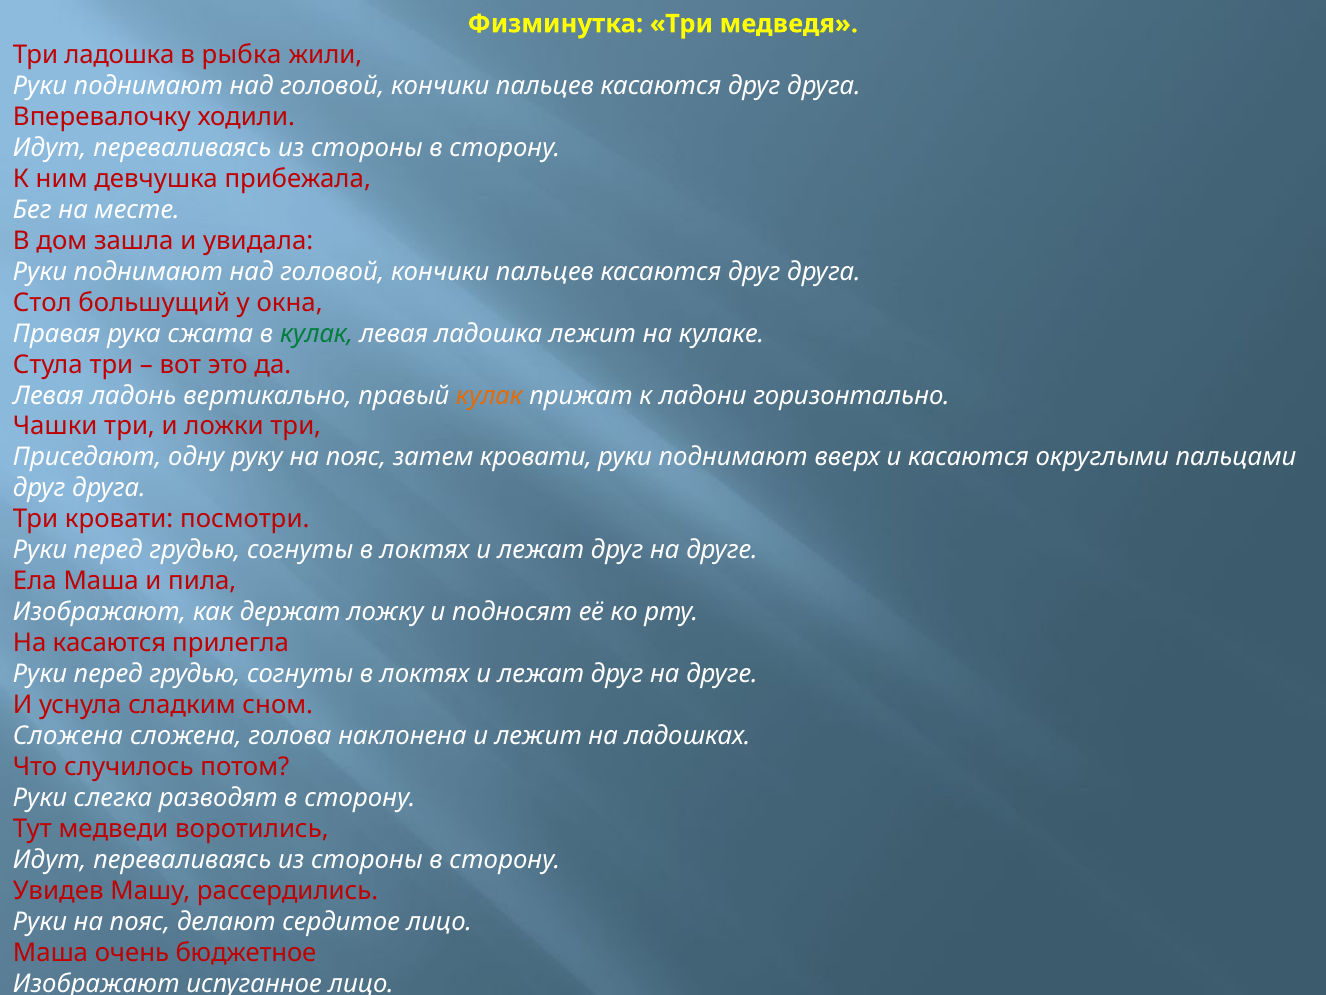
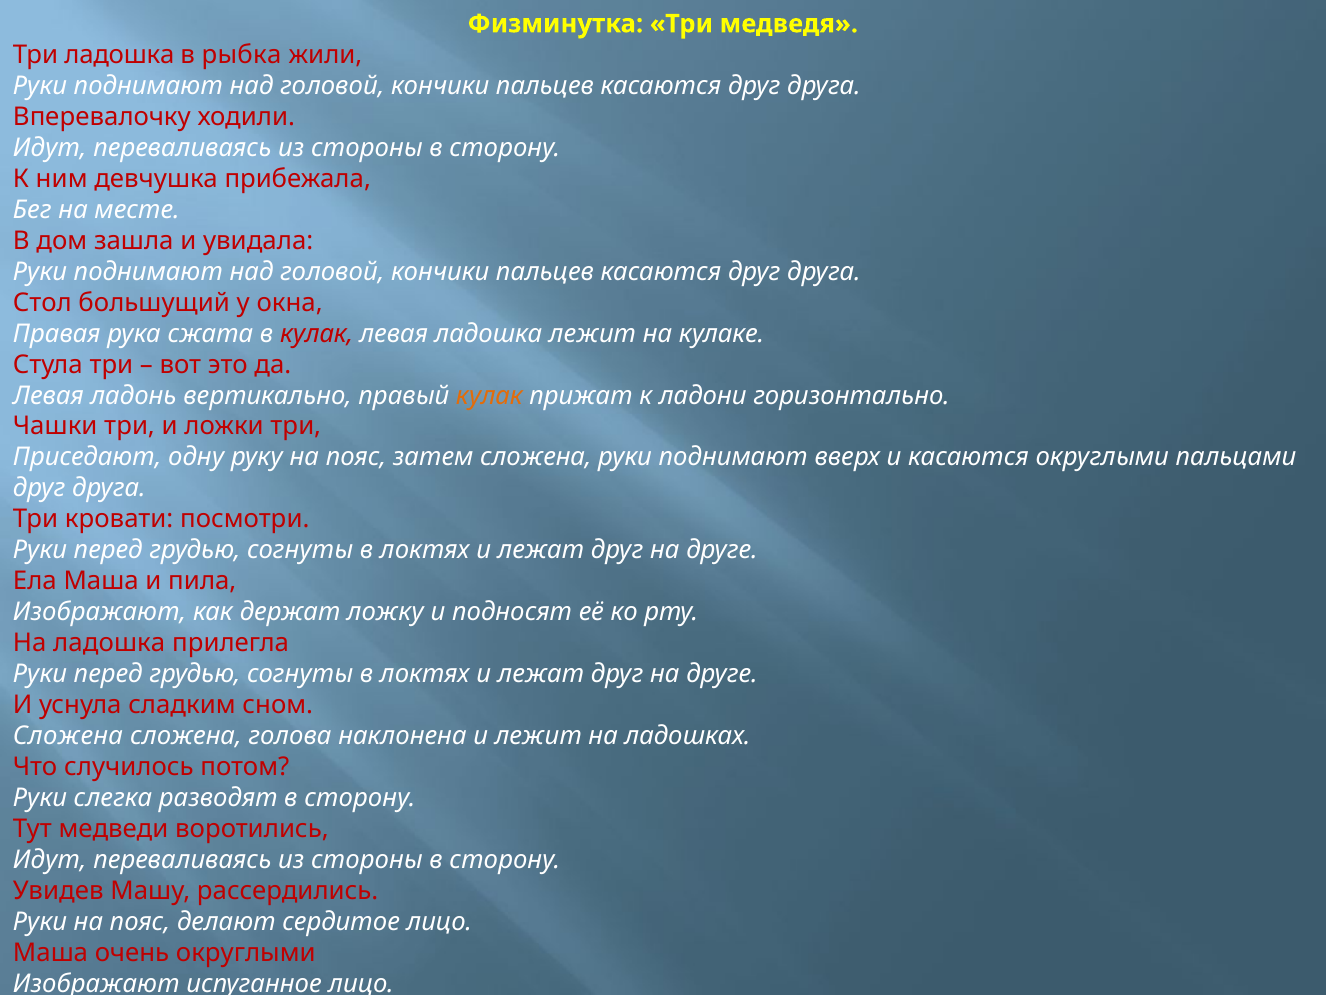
кулак colour: green -> red (317, 333)
затем кровати: кровати -> сложена (536, 457)
На касаются: касаются -> ладошка (109, 643)
очень бюджетное: бюджетное -> округлыми (246, 953)
